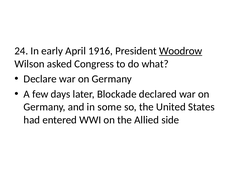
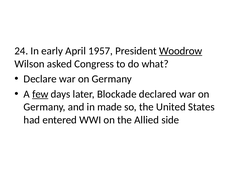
1916: 1916 -> 1957 (101, 51)
few underline: none -> present (40, 94)
some: some -> made (110, 107)
